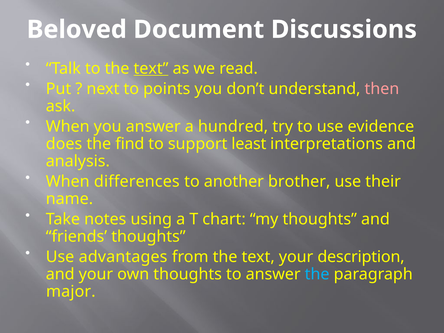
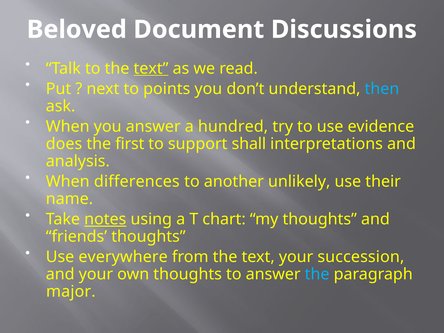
then colour: pink -> light blue (382, 89)
find: find -> first (130, 144)
least: least -> shall (249, 144)
brother: brother -> unlikely (299, 182)
notes underline: none -> present (105, 219)
advantages: advantages -> everywhere (123, 257)
description: description -> succession (361, 257)
